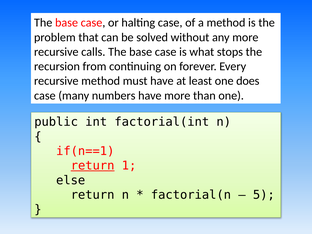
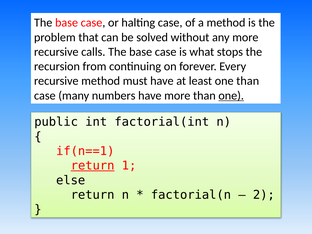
one does: does -> than (248, 81)
one underline: none -> present (231, 96)
5: 5 -> 2 (264, 195)
